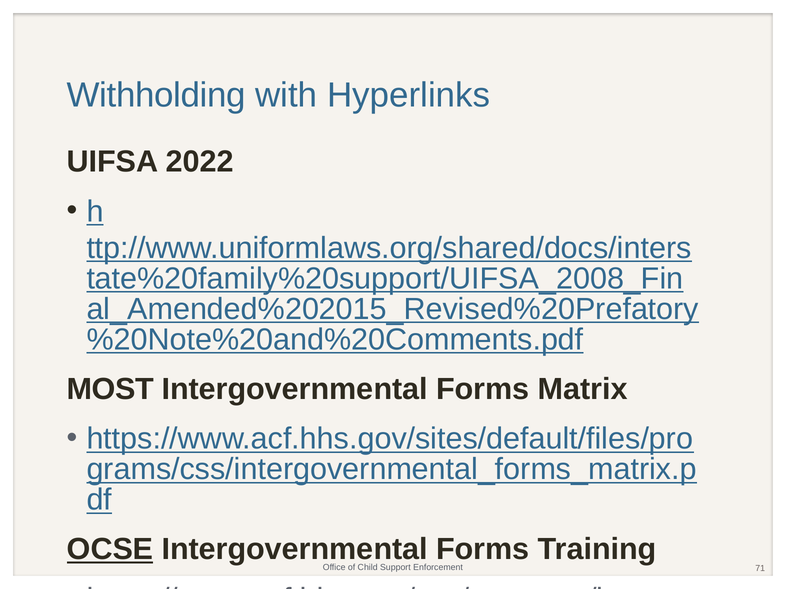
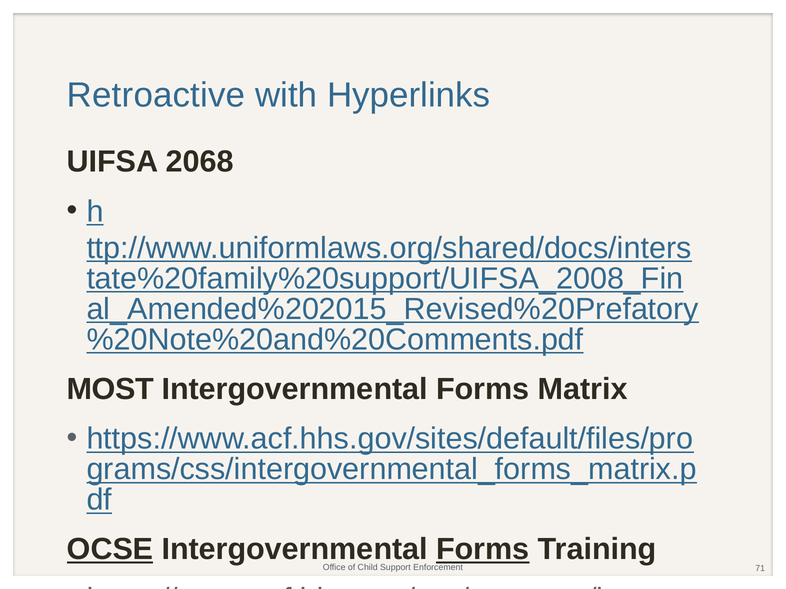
Withholding: Withholding -> Retroactive (156, 95)
2022: 2022 -> 2068 (200, 162)
Forms underline: none -> present (483, 550)
